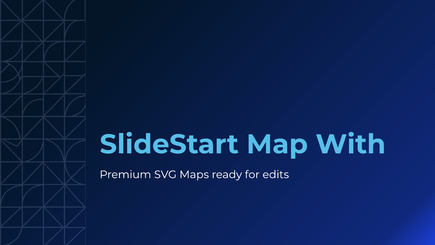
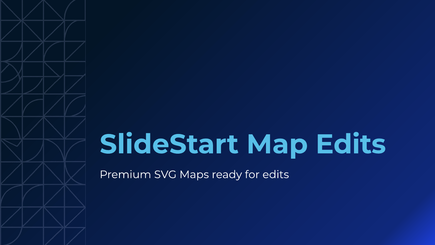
Map With: With -> Edits (351, 144)
